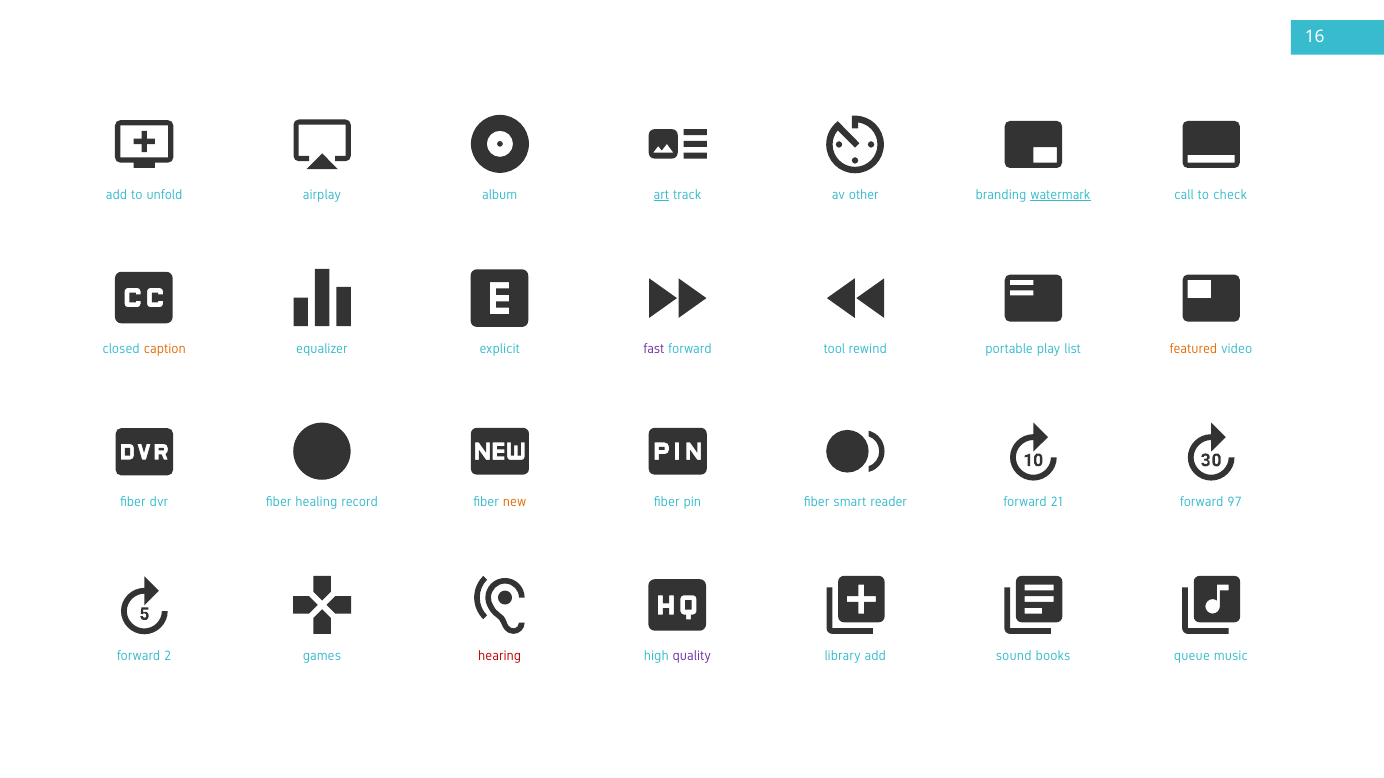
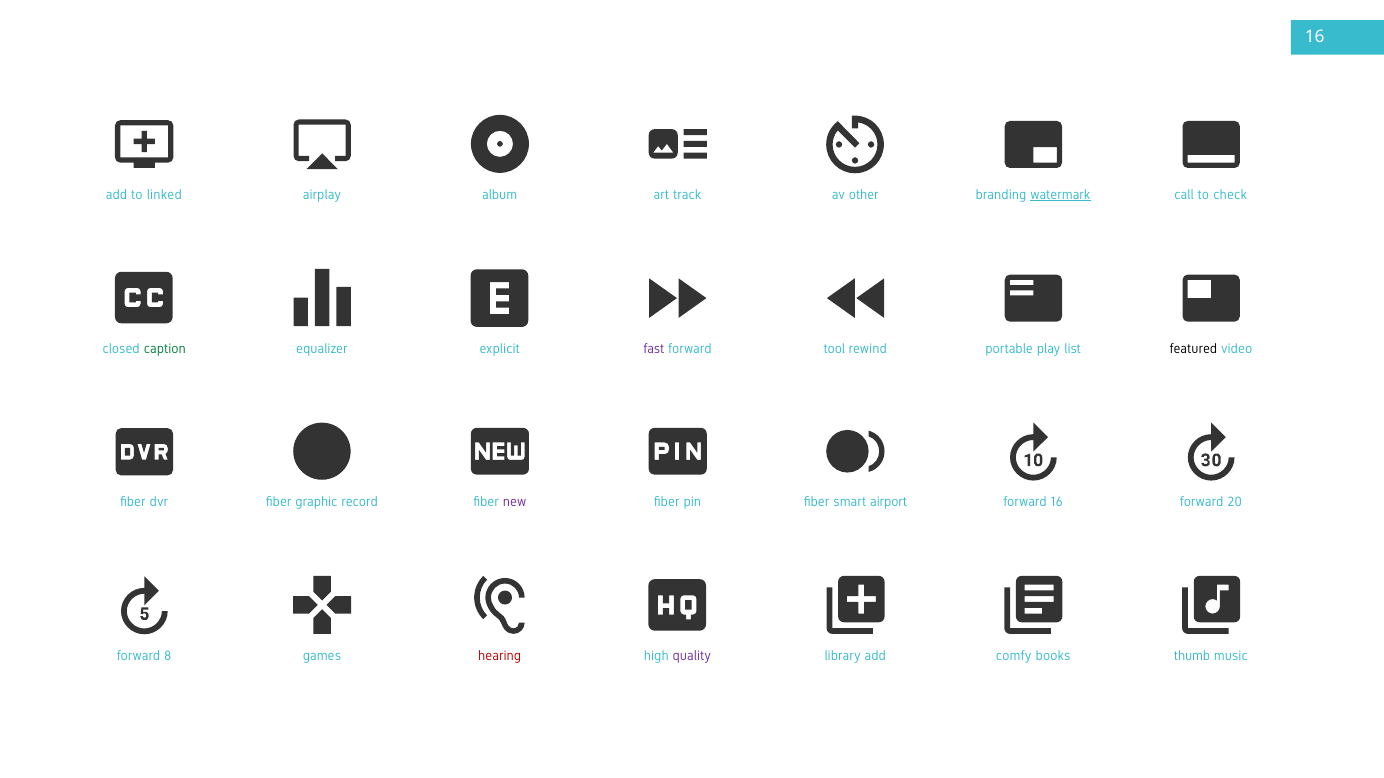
unfold: unfold -> linked (164, 195)
art underline: present -> none (661, 195)
caption colour: orange -> green (165, 349)
featured colour: orange -> black (1193, 349)
healing: healing -> graphic (317, 503)
new colour: orange -> purple (515, 503)
reader: reader -> airport (889, 503)
forward 21: 21 -> 16 (1057, 503)
97: 97 -> 20 (1235, 503)
2: 2 -> 8 (168, 656)
sound: sound -> comfy (1014, 656)
queue: queue -> thumb (1192, 656)
